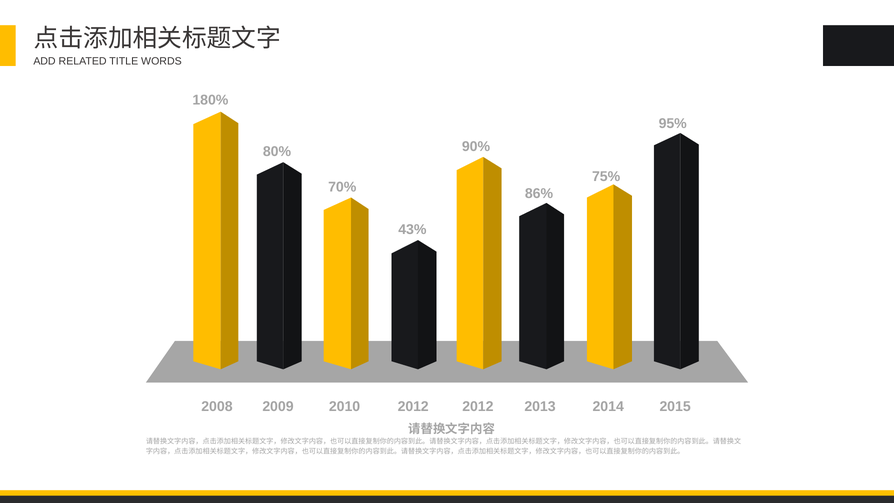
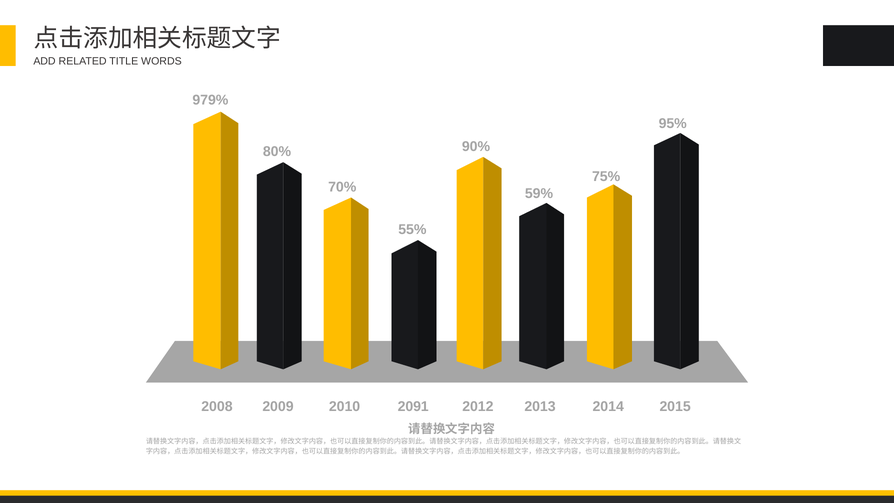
180%: 180% -> 979% (210, 100)
86%: 86% -> 59% (539, 194)
43%: 43% -> 55% (412, 229)
2009 2012: 2012 -> 2091 (413, 406)
